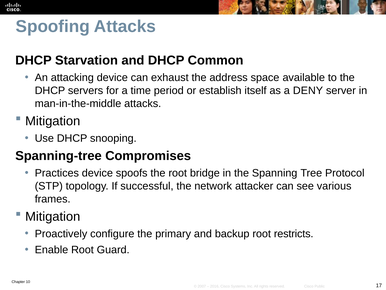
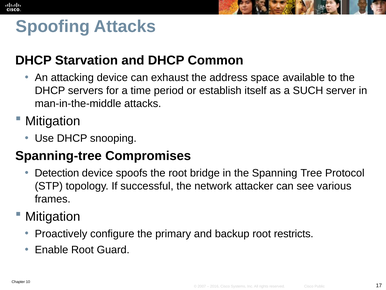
DENY: DENY -> SUCH (308, 90)
Practices: Practices -> Detection (57, 173)
